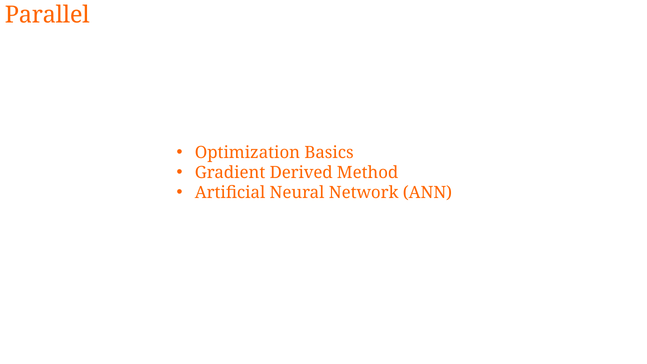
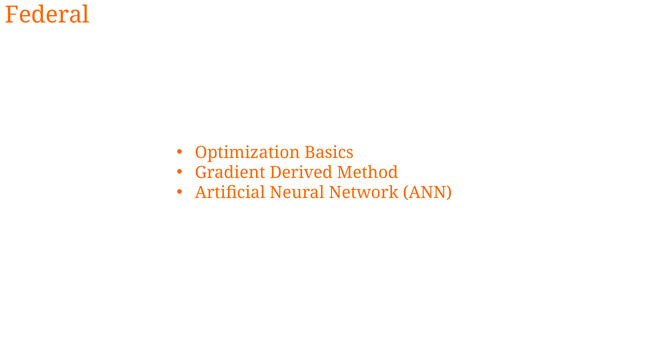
Parallel: Parallel -> Federal (47, 15)
